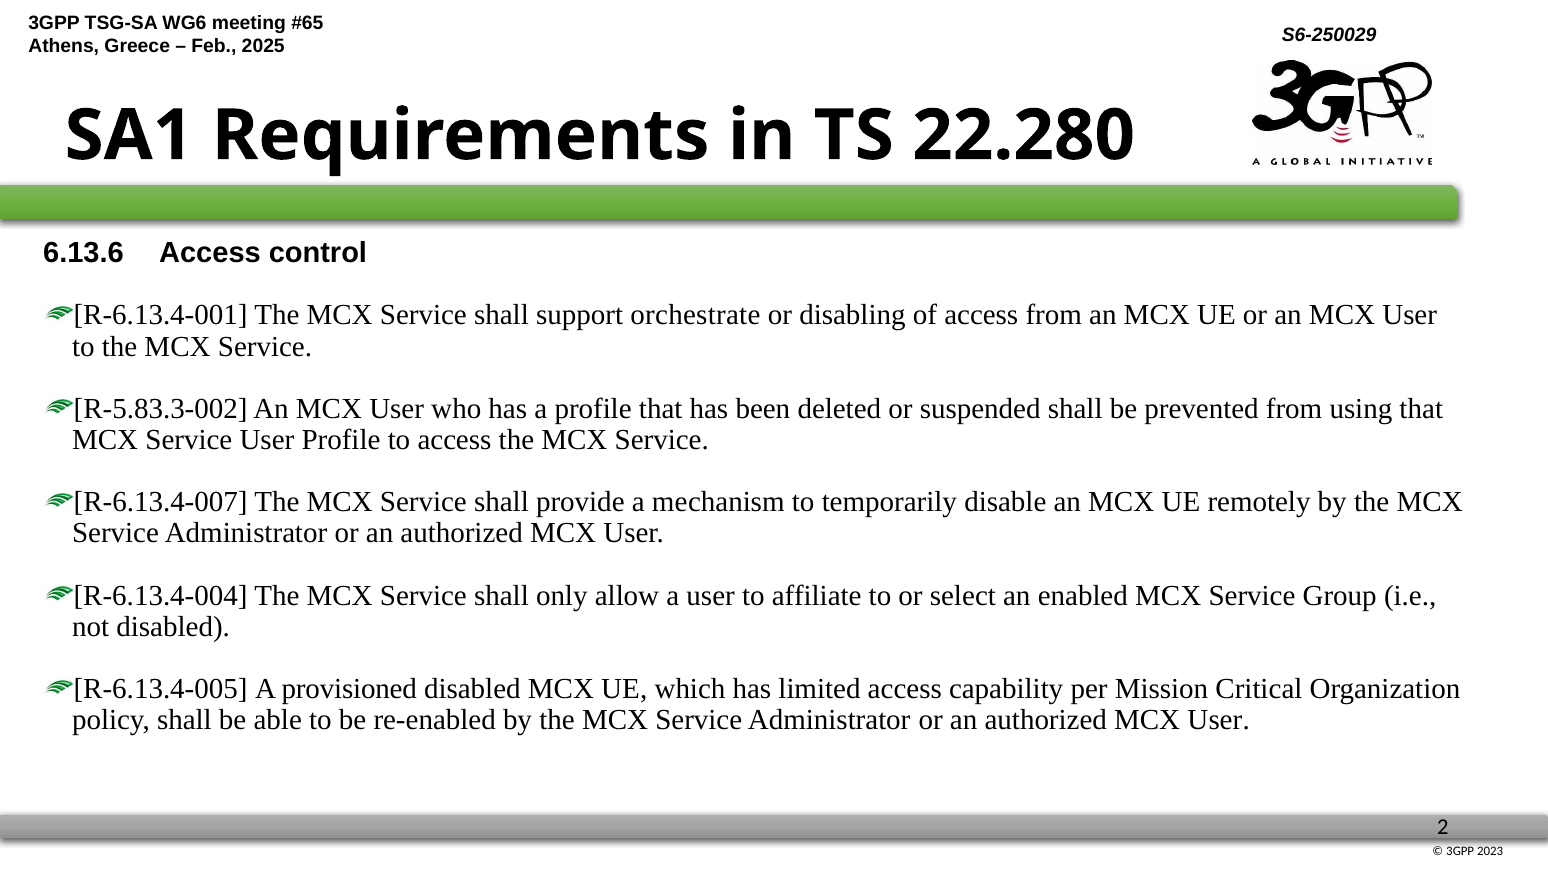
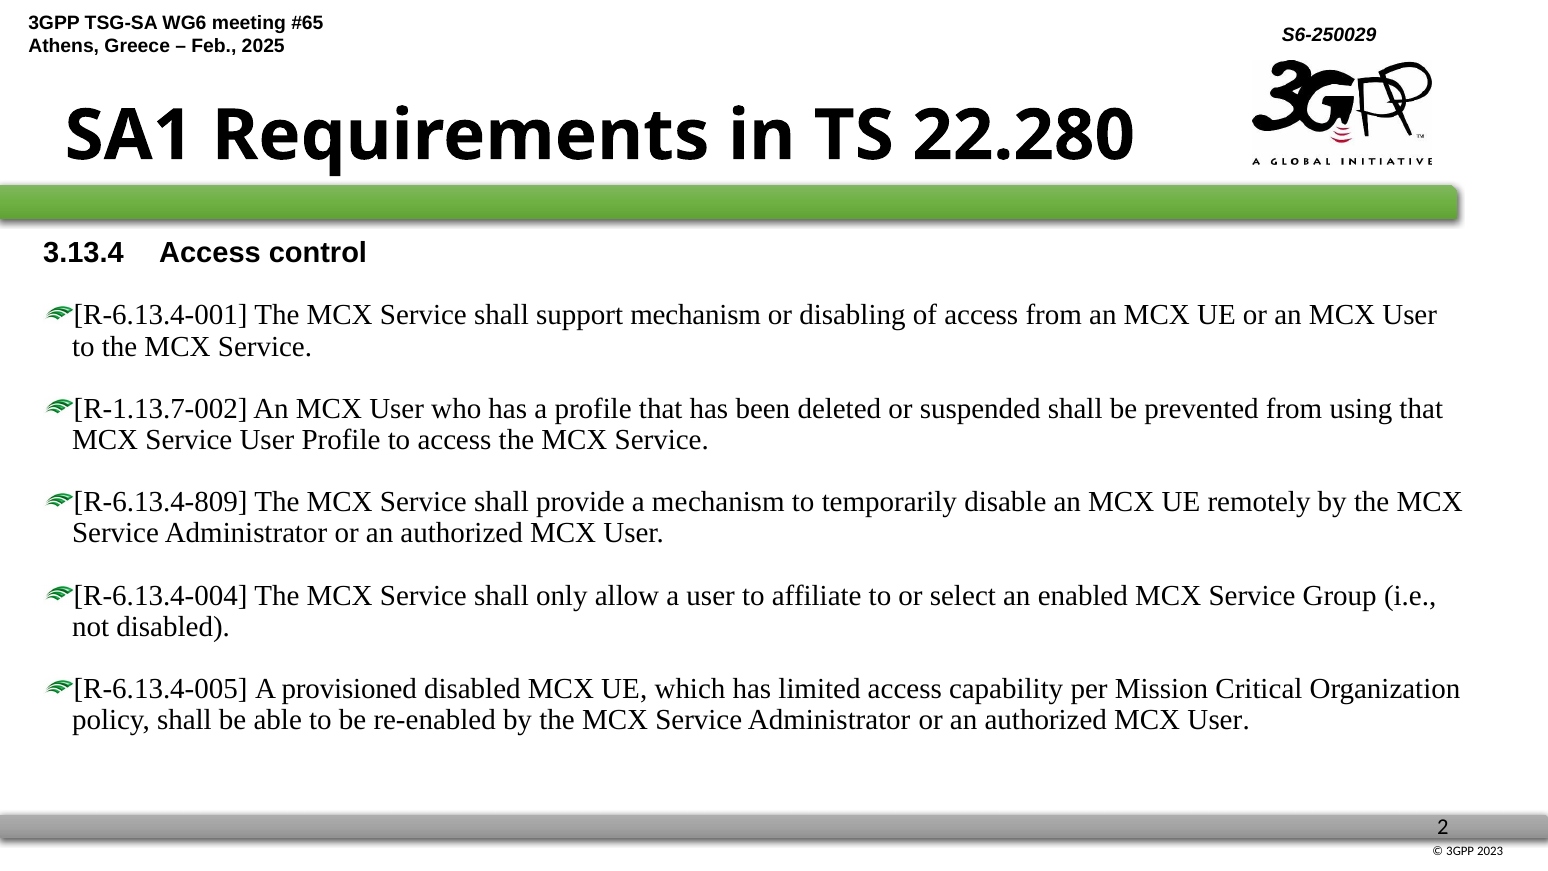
6.13.6: 6.13.6 -> 3.13.4 (83, 253)
support orchestrate: orchestrate -> mechanism (696, 315)
R-5.83.3-002: R-5.83.3-002 -> R-1.13.7-002 (161, 409)
R-6.13.4-007: R-6.13.4-007 -> R-6.13.4-809 (161, 502)
